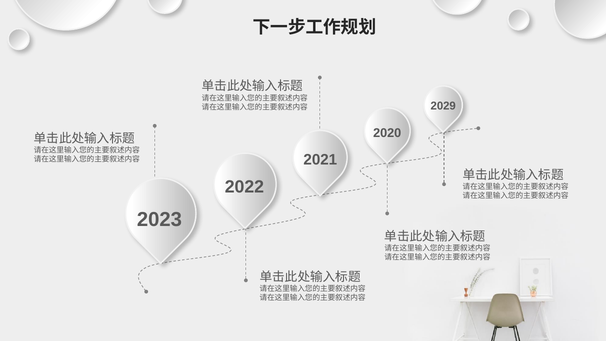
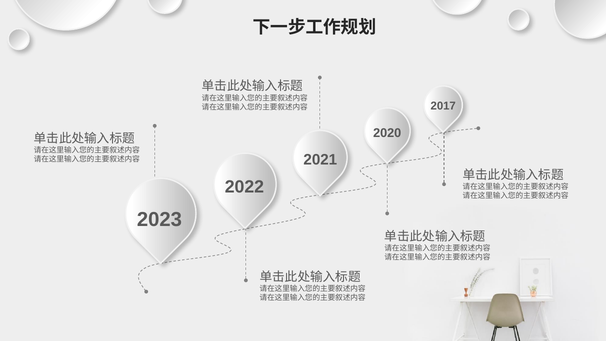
2029: 2029 -> 2017 (443, 106)
